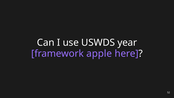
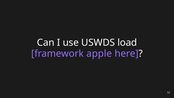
year: year -> load (127, 42)
